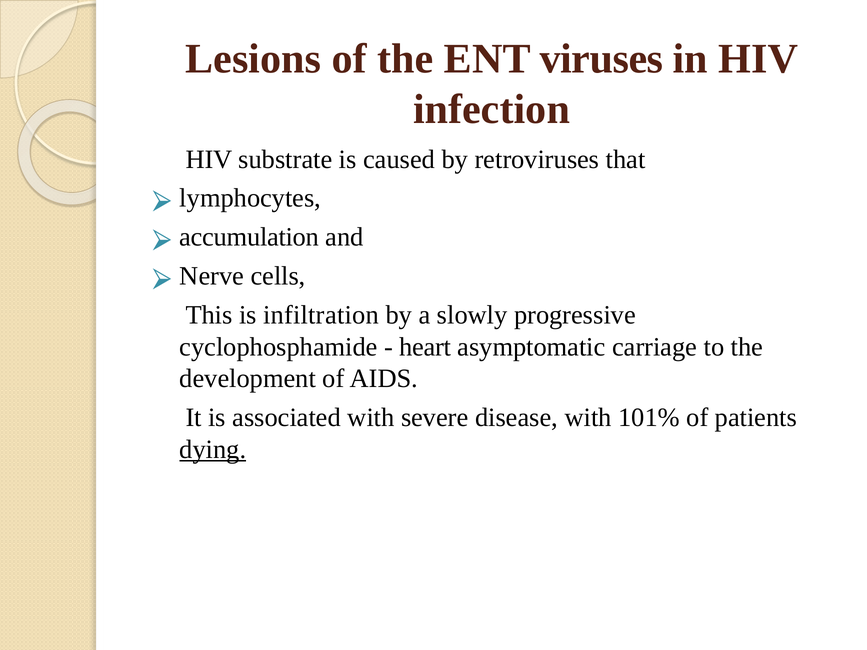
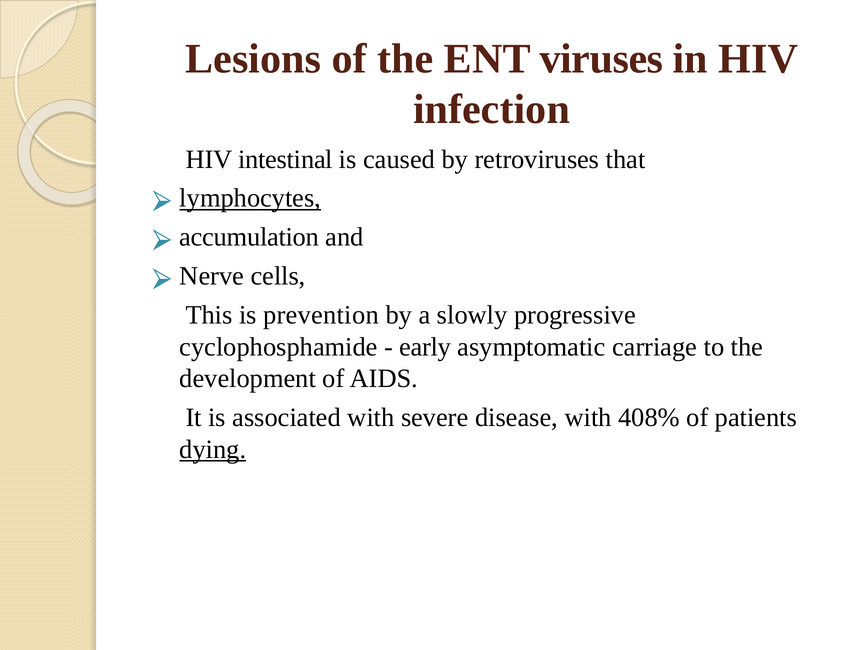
substrate: substrate -> intestinal (286, 159)
lymphocytes underline: none -> present (250, 198)
infiltration: infiltration -> prevention (321, 315)
heart: heart -> early (425, 347)
101%: 101% -> 408% (649, 418)
